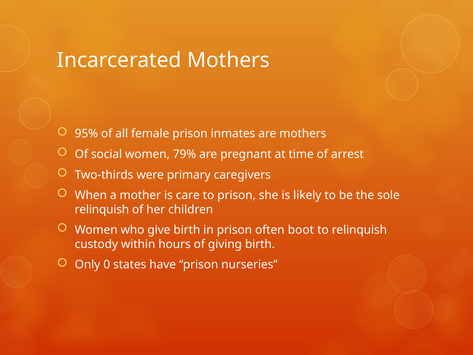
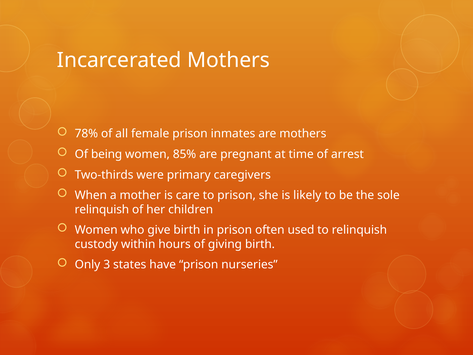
95%: 95% -> 78% (86, 134)
social: social -> being (107, 154)
79%: 79% -> 85% (184, 154)
boot: boot -> used (301, 230)
0: 0 -> 3 (107, 265)
